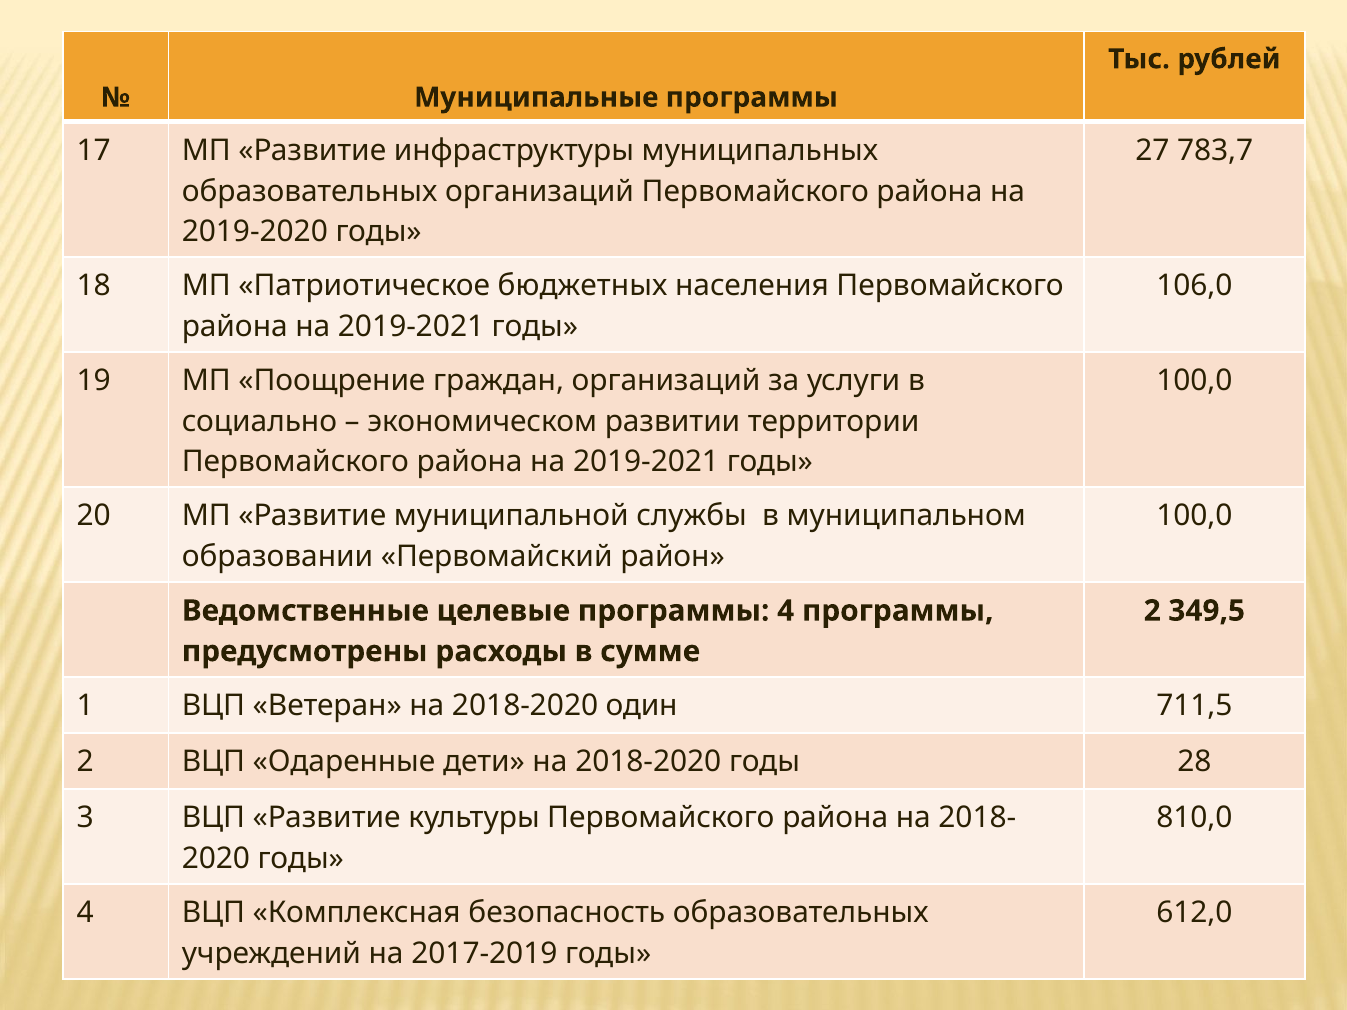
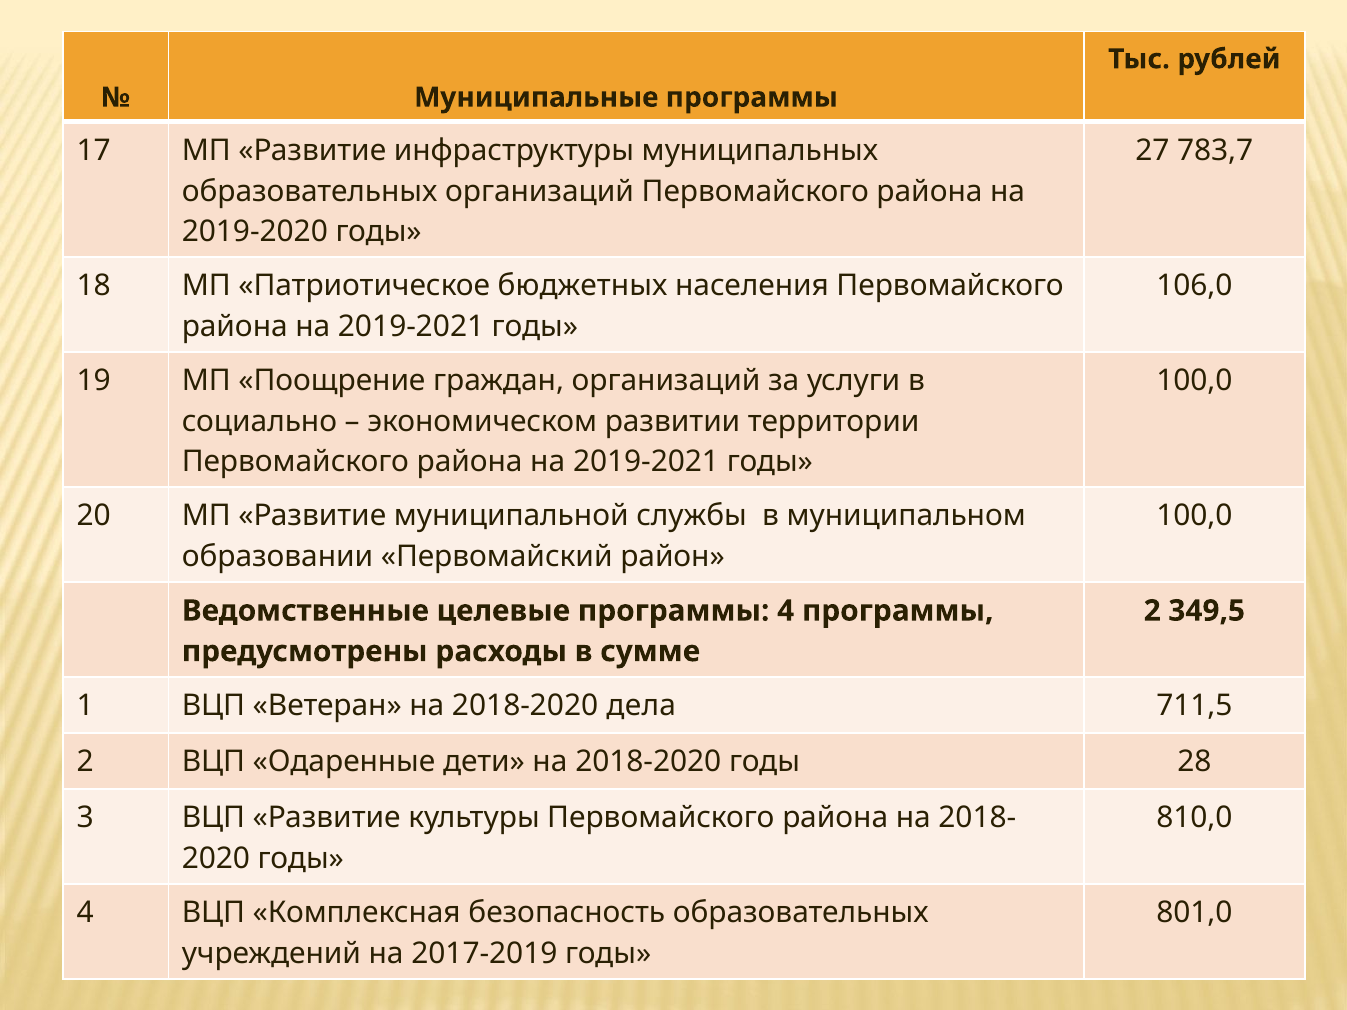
один: один -> дела (641, 706)
612,0: 612,0 -> 801,0 (1194, 913)
